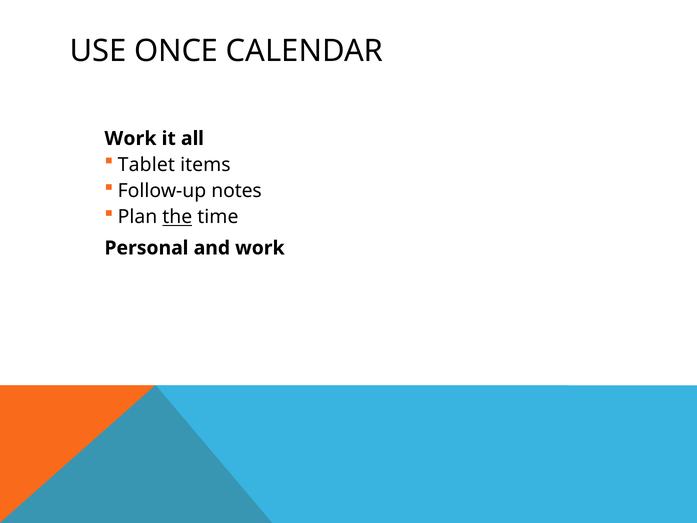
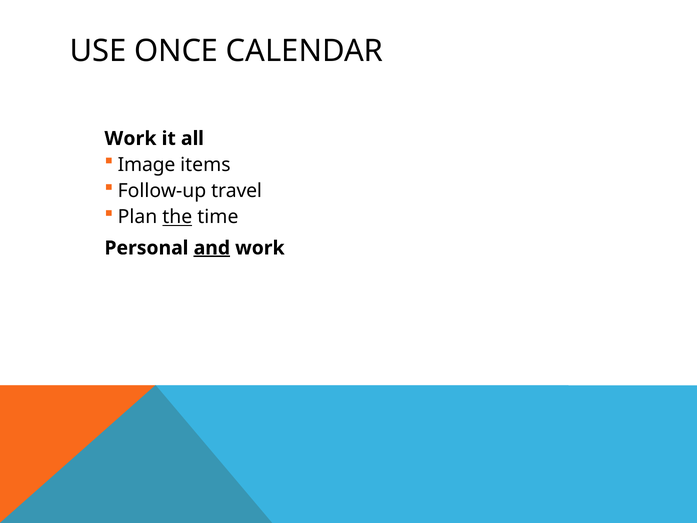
Tablet: Tablet -> Image (147, 165)
notes: notes -> travel (237, 191)
and underline: none -> present (212, 248)
